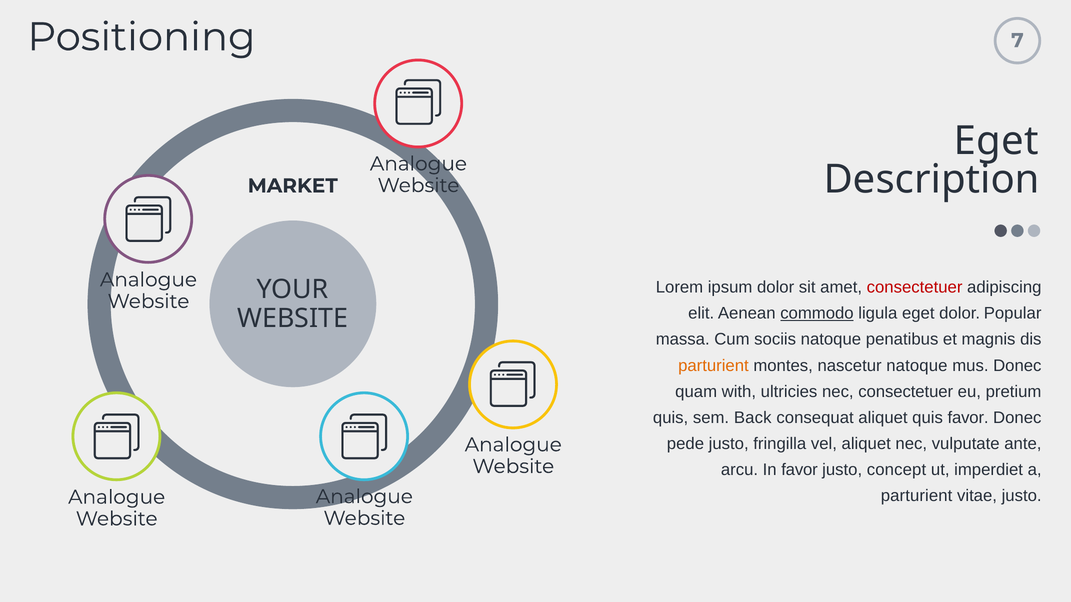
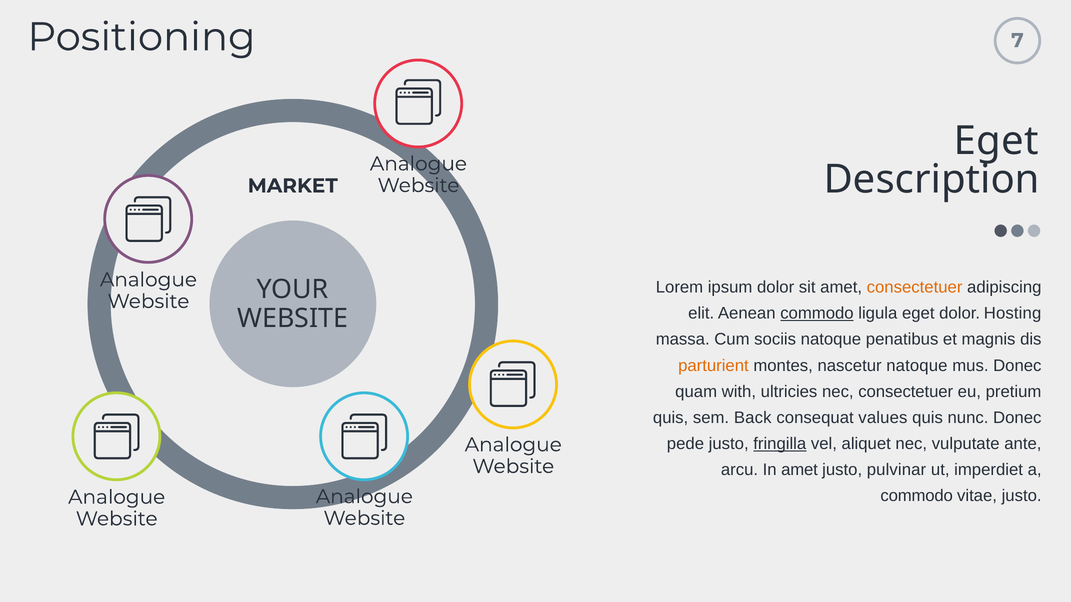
consectetuer colour: red -> orange (915, 287)
Popular: Popular -> Hosting (1013, 314)
consequat aliquet: aliquet -> values (883, 418)
quis favor: favor -> nunc (968, 418)
fringilla underline: none -> present (780, 444)
In favor: favor -> amet (800, 470)
concept: concept -> pulvinar (897, 470)
parturient: parturient -> commodo (917, 496)
